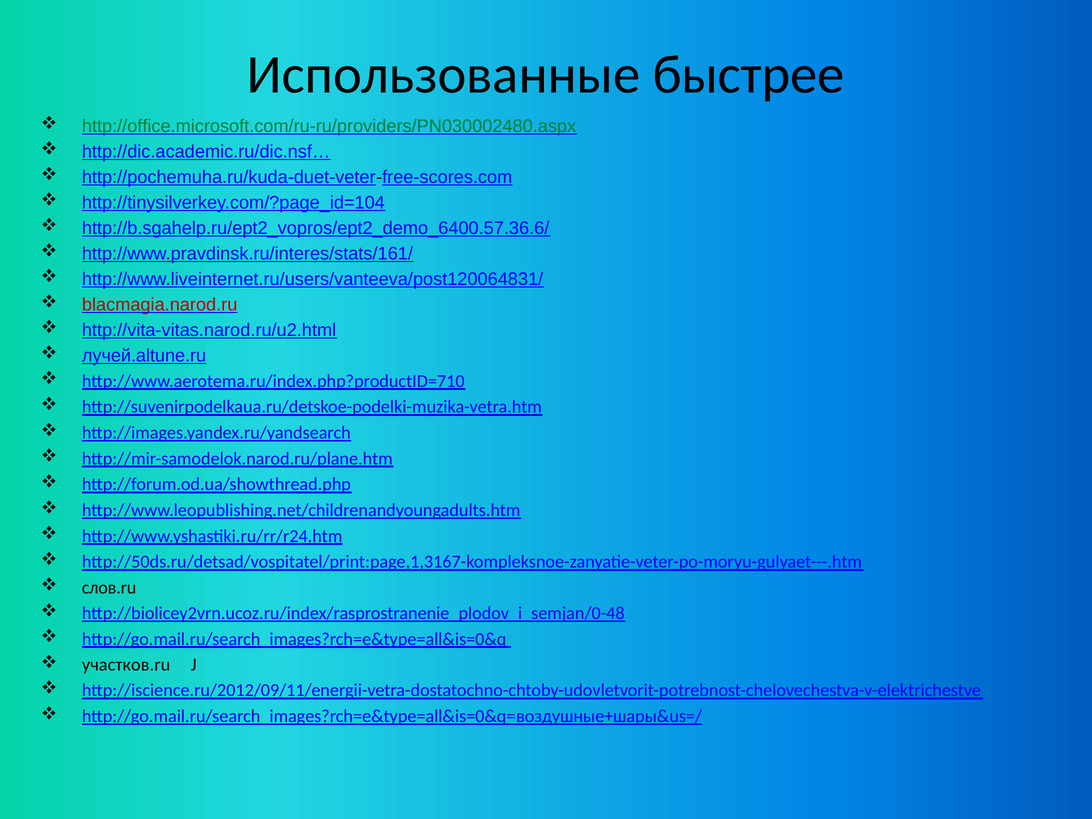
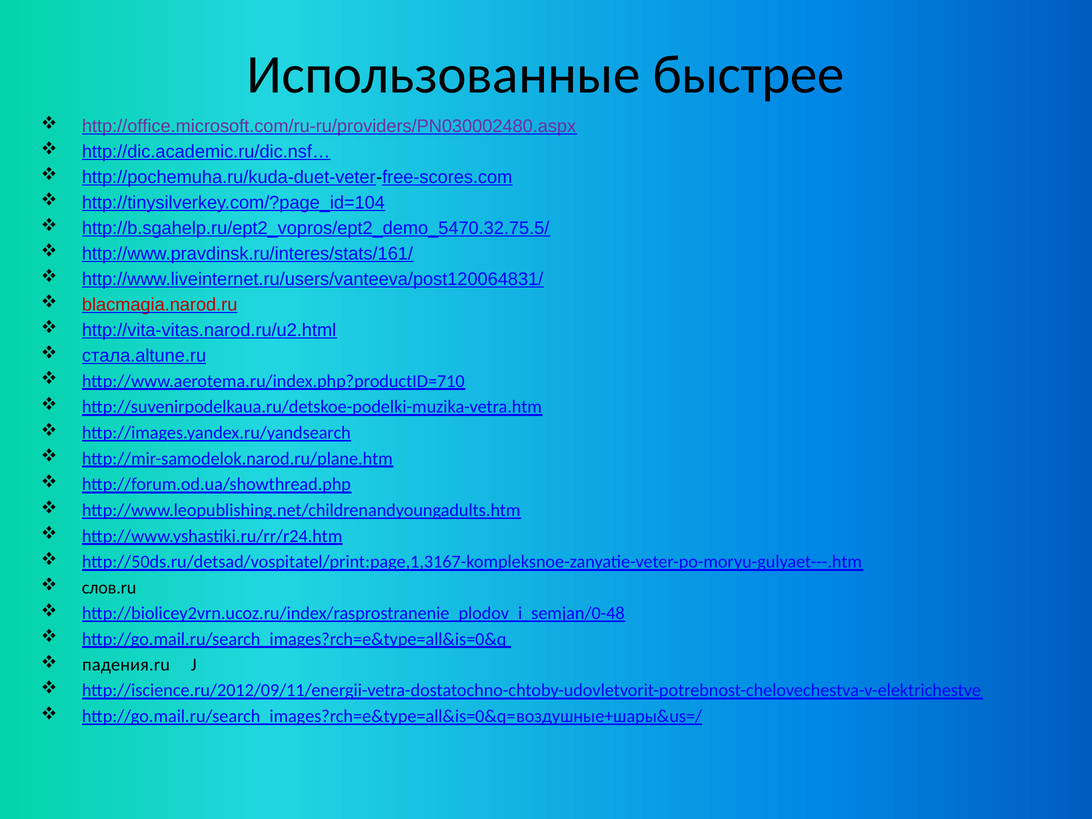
http://office.microsoft.com/ru-ru/providers/PN030002480.aspx colour: green -> purple (329, 126)
http://b.sgahelp.ru/ept2_vopros/ept2_demo_6400.57.36.6/: http://b.sgahelp.ru/ept2_vopros/ept2_demo_6400.57.36.6/ -> http://b.sgahelp.ru/ept2_vopros/ept2_demo_5470.32.75.5/ (316, 228)
лучей.altune.ru: лучей.altune.ru -> стала.altune.ru (144, 356)
участков.ru: участков.ru -> падения.ru (126, 665)
